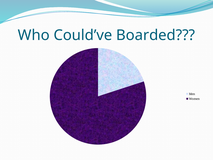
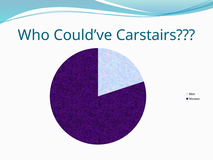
Boarded: Boarded -> Carstairs (156, 35)
